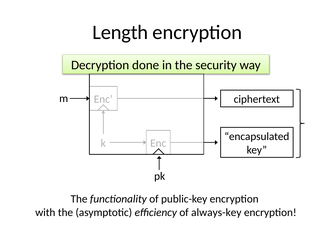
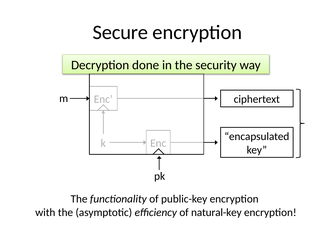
Length: Length -> Secure (120, 32)
always-key: always-key -> natural-key (216, 213)
